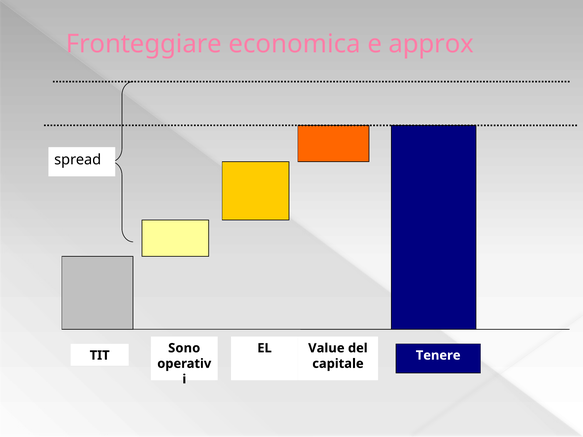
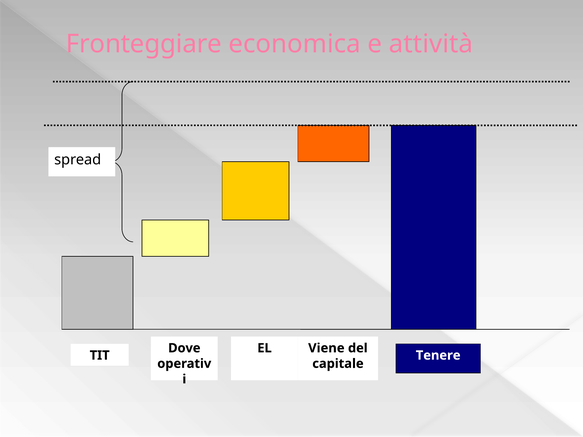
approx: approx -> attività (431, 44)
Sono: Sono -> Dove (184, 348)
Value: Value -> Viene (326, 348)
